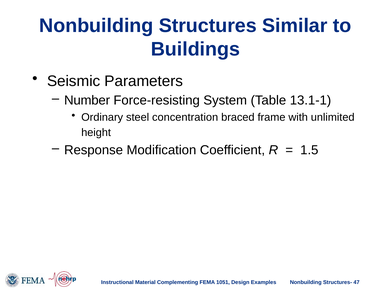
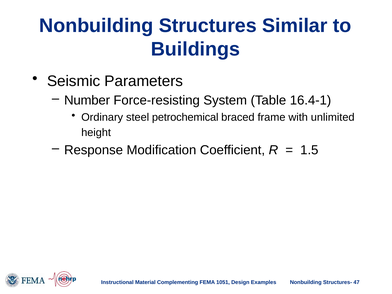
13.1-1: 13.1-1 -> 16.4-1 (311, 100)
concentration: concentration -> petrochemical (185, 117)
